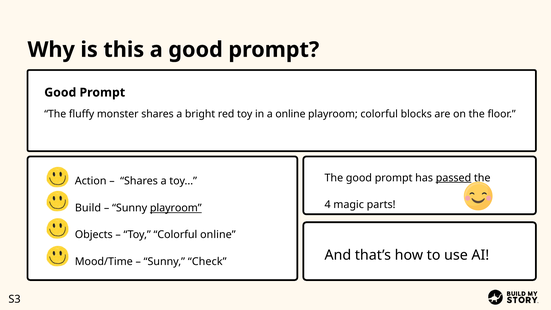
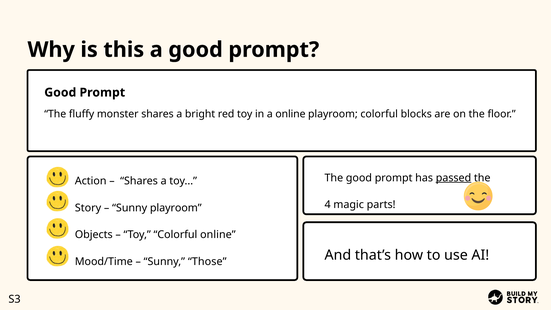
Build: Build -> Story (88, 208)
playroom underline: present -> none (176, 208)
Check: Check -> Those (207, 262)
